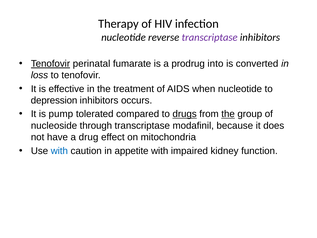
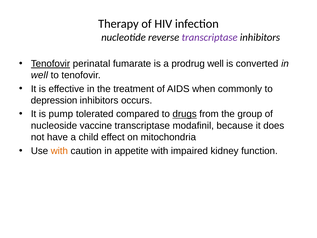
prodrug into: into -> well (216, 64)
loss: loss -> well (39, 75)
when nucleotide: nucleotide -> commonly (240, 89)
the underline: present -> none (228, 114)
through: through -> vaccine (96, 126)
drug: drug -> child (89, 137)
with colour: blue -> orange (59, 151)
